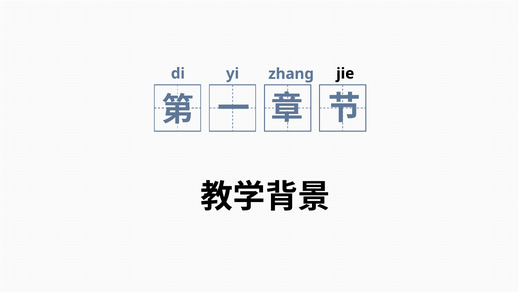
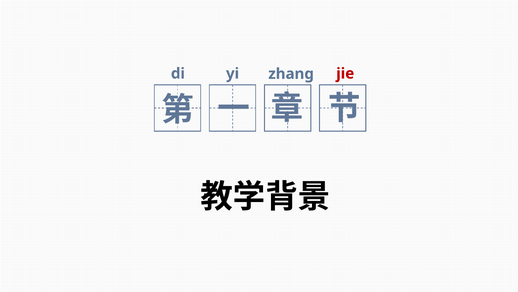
jie colour: black -> red (345, 73)
